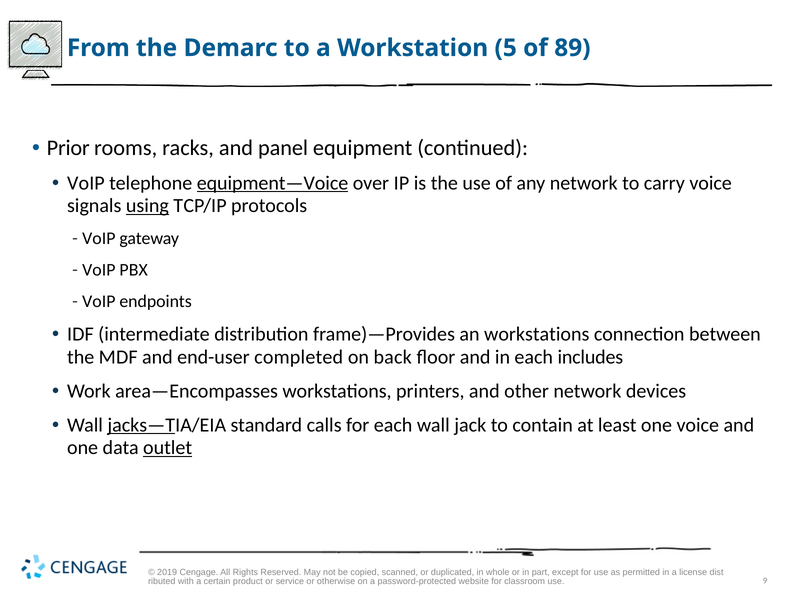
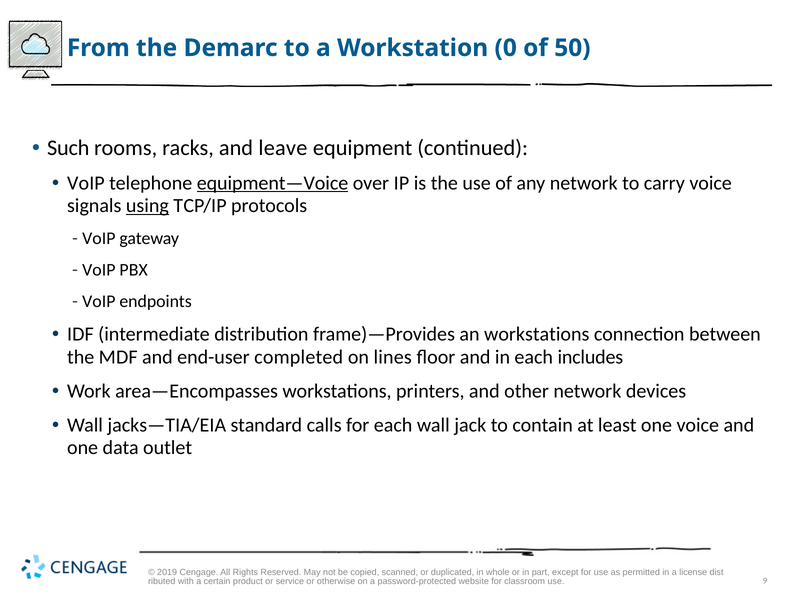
5: 5 -> 0 (506, 48)
89: 89 -> 50 (572, 48)
Prior: Prior -> Such (68, 148)
panel: panel -> leave (283, 148)
back: back -> lines (393, 357)
jacks—T underline: present -> none (141, 425)
outlet underline: present -> none (168, 448)
